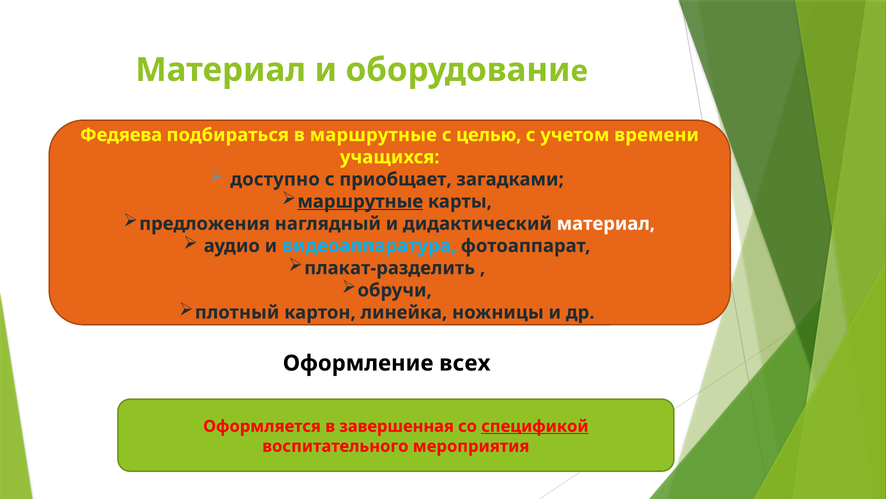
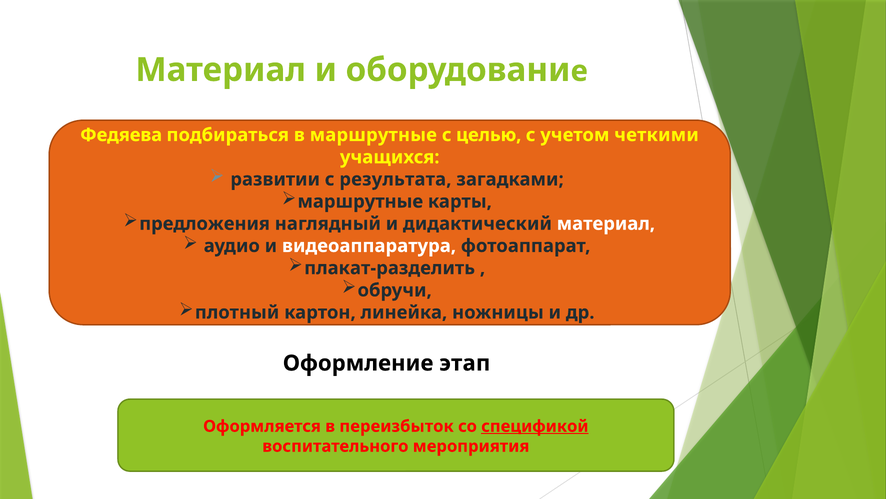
времени: времени -> четкими (656, 135)
доступно: доступно -> развитии (275, 179)
приобщает: приобщает -> результата (395, 179)
маршрутные underline: present -> none (360, 201)
видеоаппаратура colour: light blue -> white (369, 246)
всех: всех -> этап (465, 363)
завершенная: завершенная -> переизбыток (397, 426)
